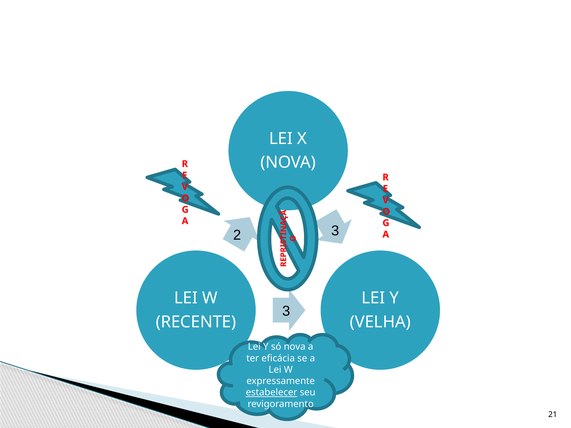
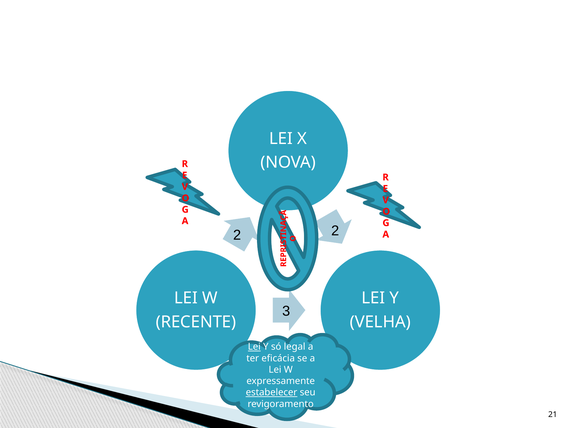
2 3: 3 -> 2 (335, 231)
Lei underline: none -> present (254, 347)
só nova: nova -> legal (295, 347)
